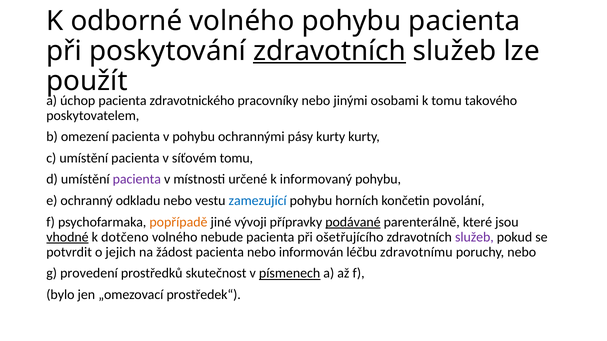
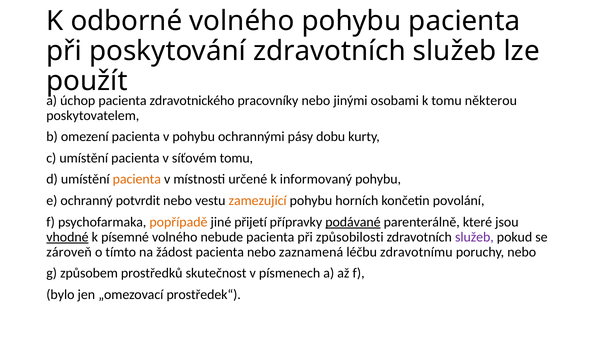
zdravotních underline: present -> none (330, 51)
takového: takového -> některou (491, 101)
pásy kurty: kurty -> dobu (331, 137)
pacienta colour: purple -> orange (137, 180)
odkladu: odkladu -> potvrdit (138, 201)
zamezující colour: blue -> orange (258, 201)
vývoji: vývoji -> přijetí (251, 222)
dotčeno: dotčeno -> písemné (125, 237)
ošetřujícího: ošetřujícího -> způsobilosti (350, 237)
potvrdit: potvrdit -> zároveň (69, 252)
jejich: jejich -> tímto (121, 252)
informován: informován -> zaznamená (311, 252)
provedení: provedení -> způsobem (89, 274)
písmenech underline: present -> none (290, 274)
